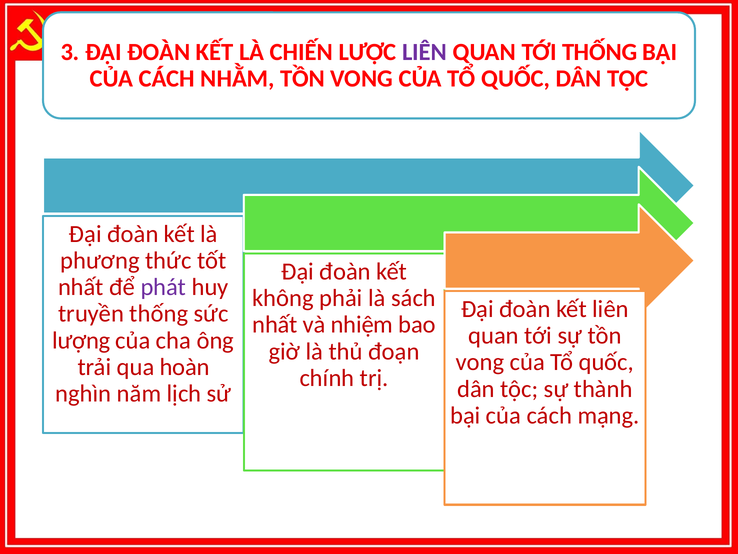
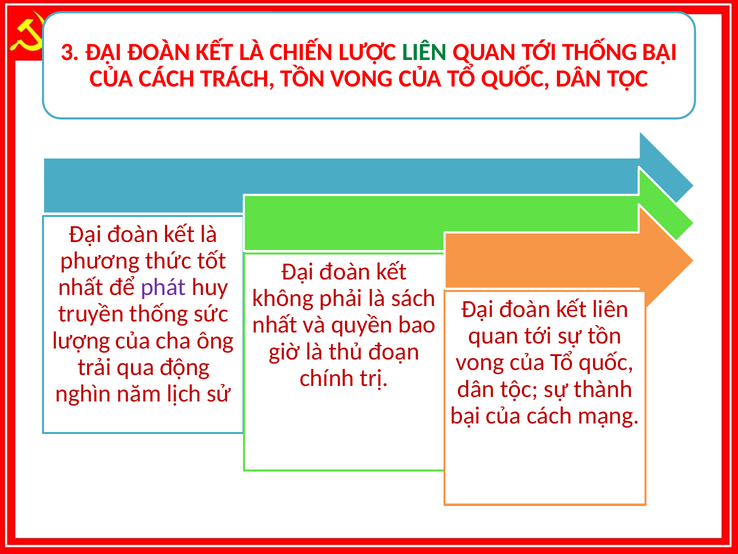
LIÊN colour: purple -> green (425, 52)
NHẰM: NHẰM -> TRÁCH (238, 78)
nhiệm: nhiệm -> quyền (362, 325)
hoàn: hoàn -> động (185, 367)
